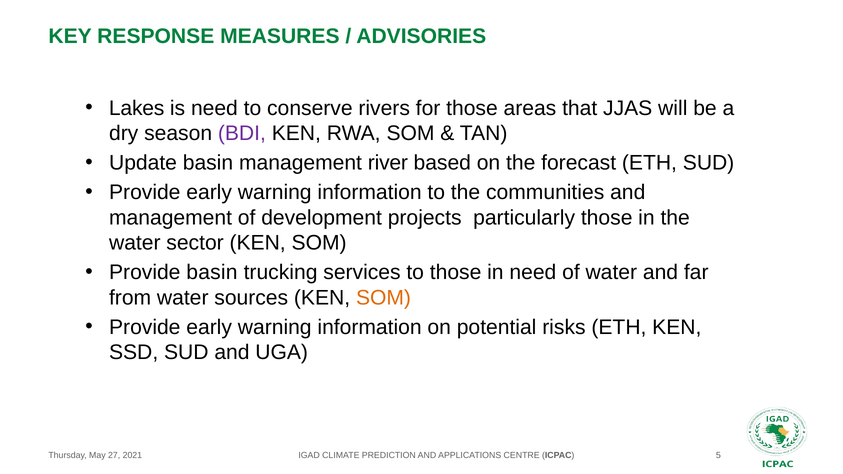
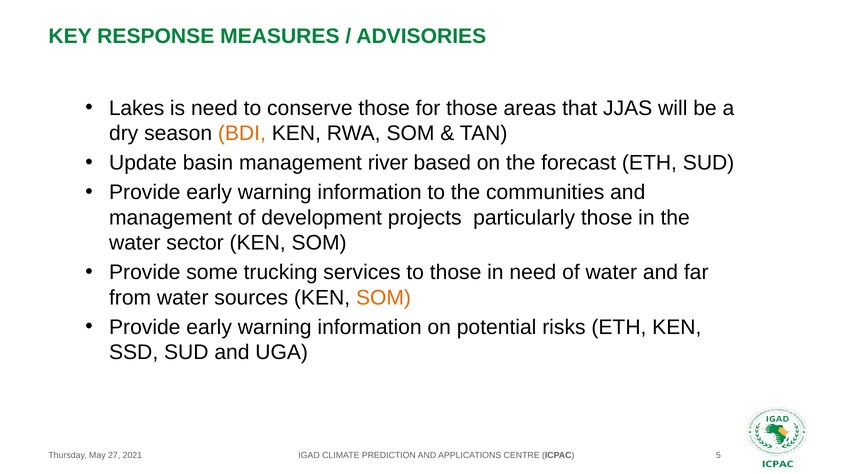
conserve rivers: rivers -> those (384, 108)
BDI colour: purple -> orange (242, 133)
Provide basin: basin -> some (212, 273)
